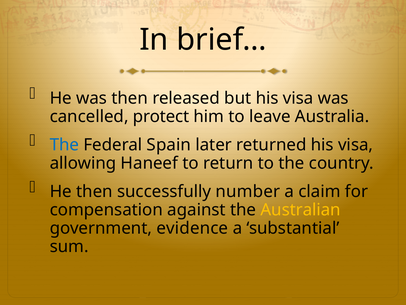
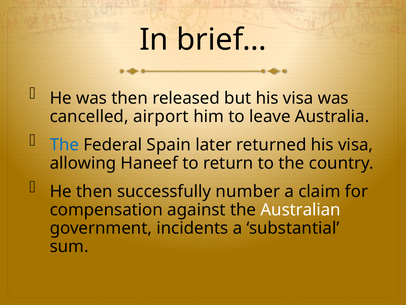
protect: protect -> airport (161, 116)
Australian colour: yellow -> white (301, 210)
evidence: evidence -> incidents (192, 228)
